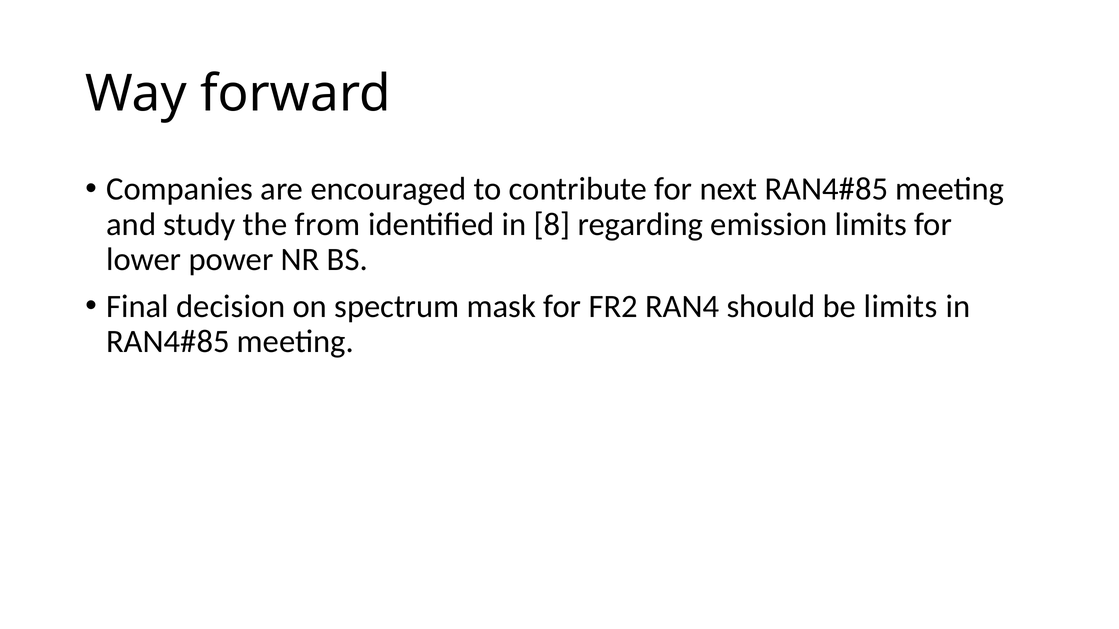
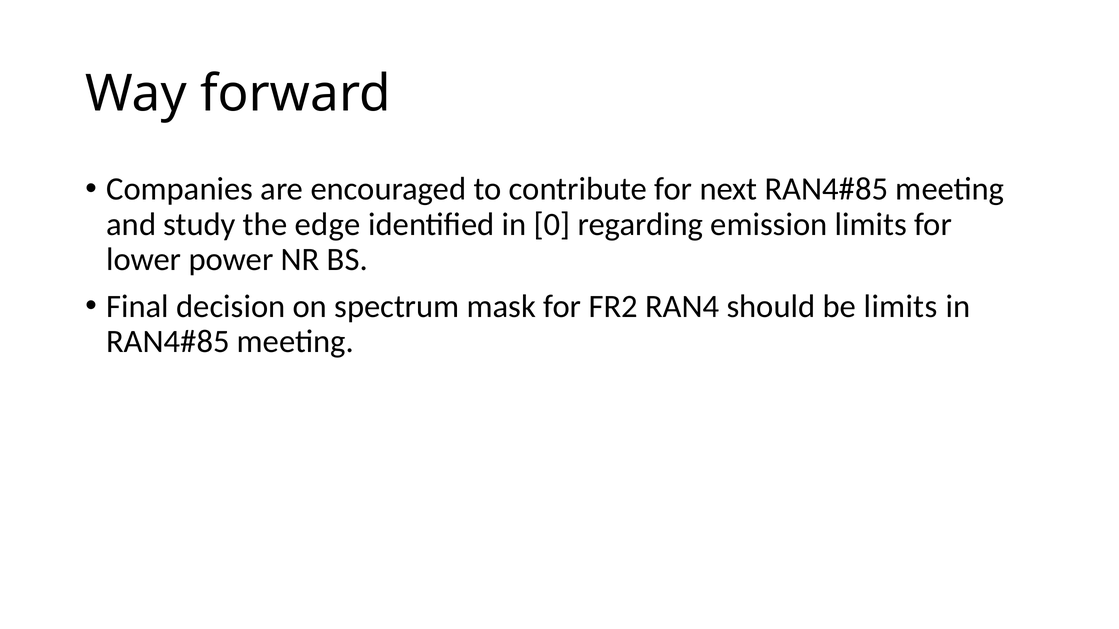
from: from -> edge (328, 224)
8: 8 -> 0 (552, 224)
